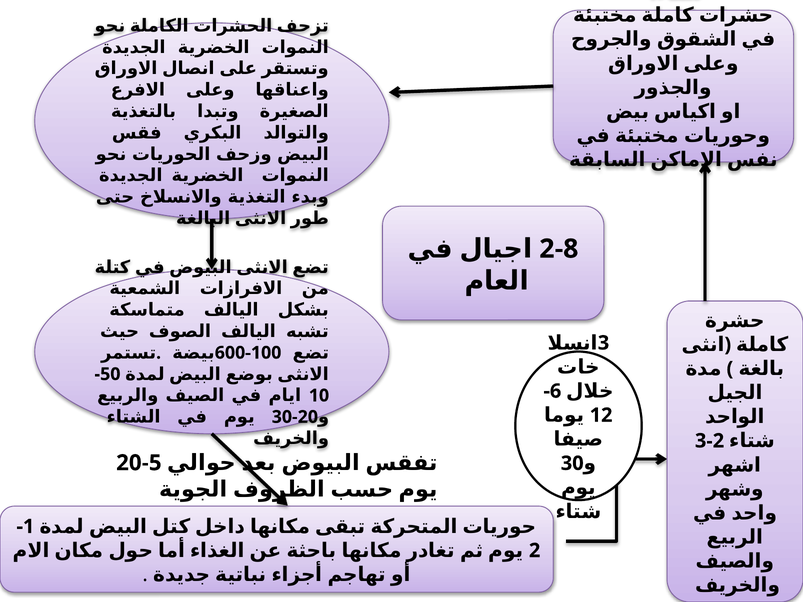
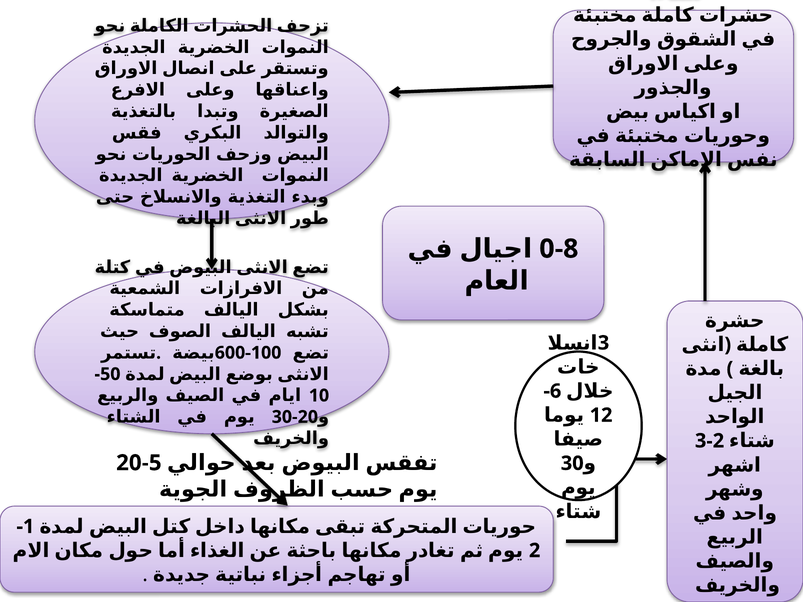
2-8: 2-8 -> 0-8 (559, 249)
